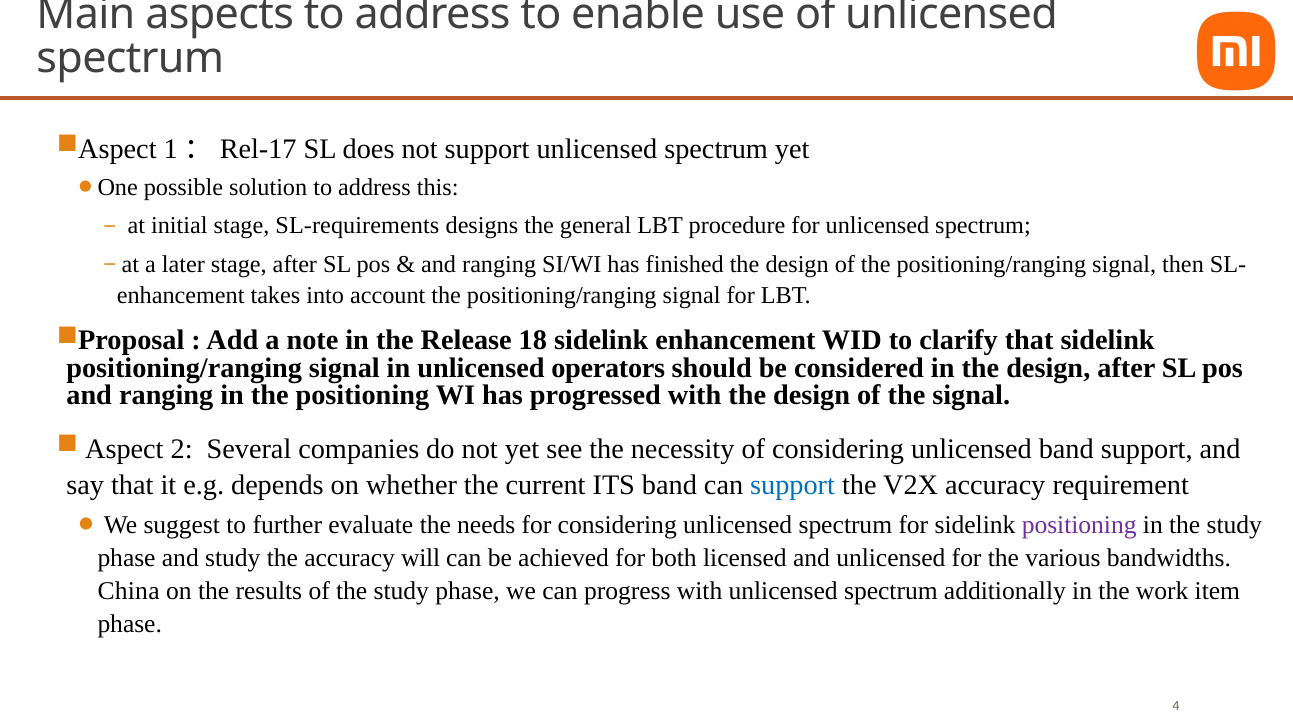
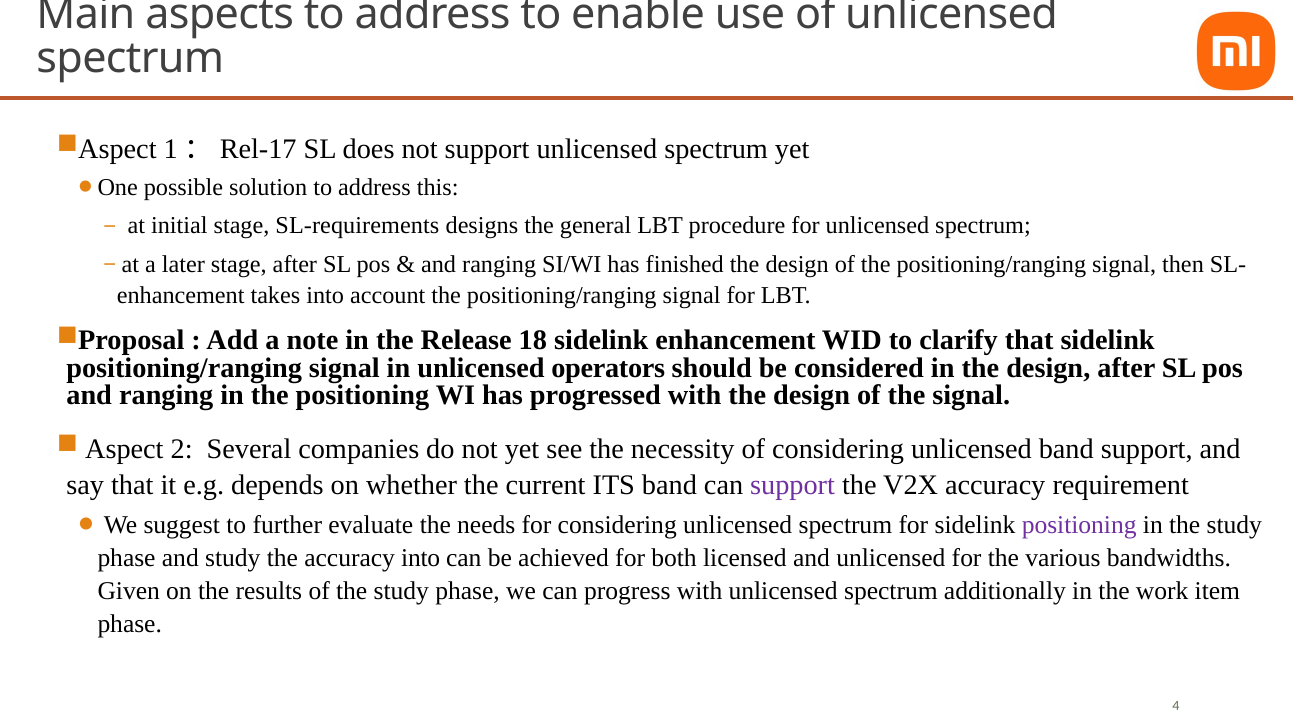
support colour: blue -> purple (793, 486)
accuracy will: will -> into (421, 558)
China: China -> Given (129, 591)
